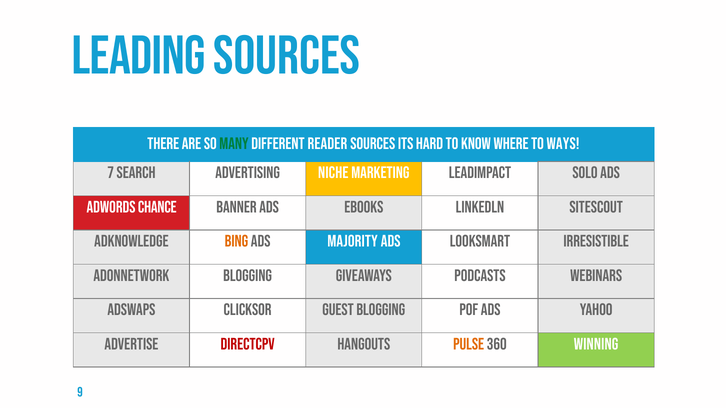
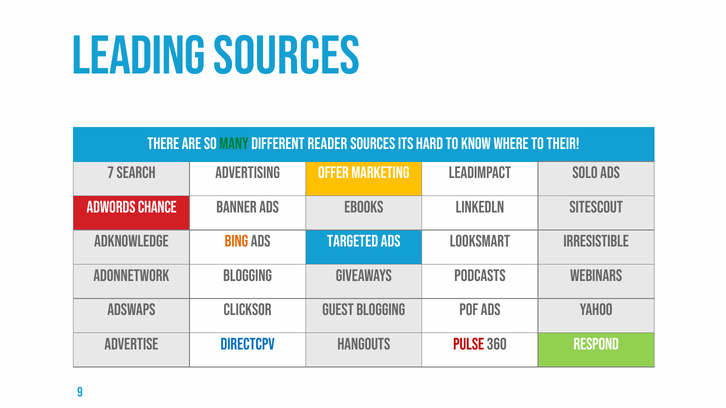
ways: ways -> their (563, 144)
Niche: Niche -> Offer (333, 173)
Majority: Majority -> Targeted (353, 242)
Directcpv colour: red -> blue (248, 344)
Pulse colour: orange -> red (469, 344)
winning: winning -> respond (596, 344)
